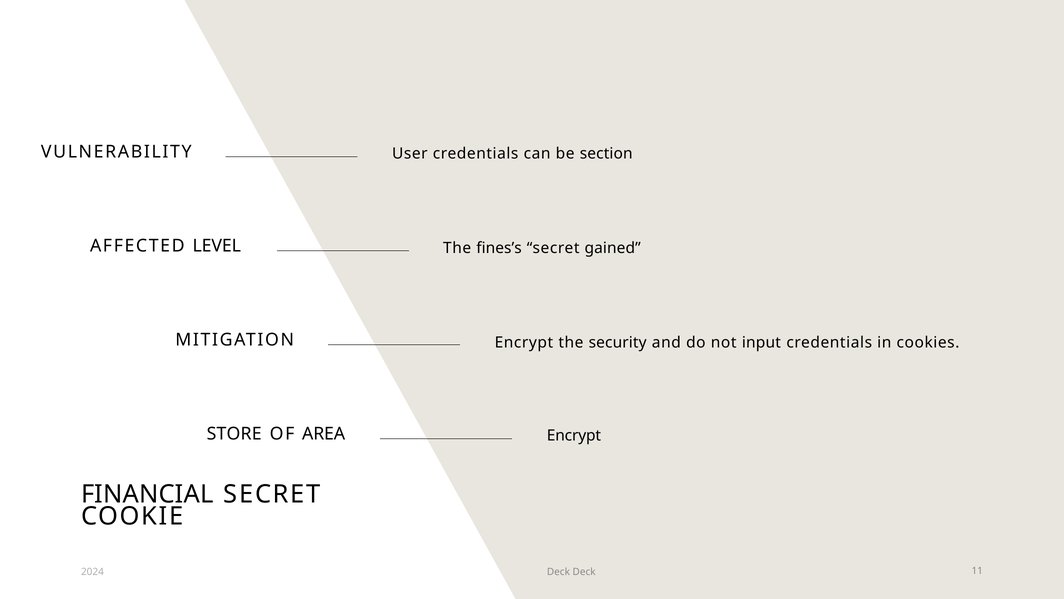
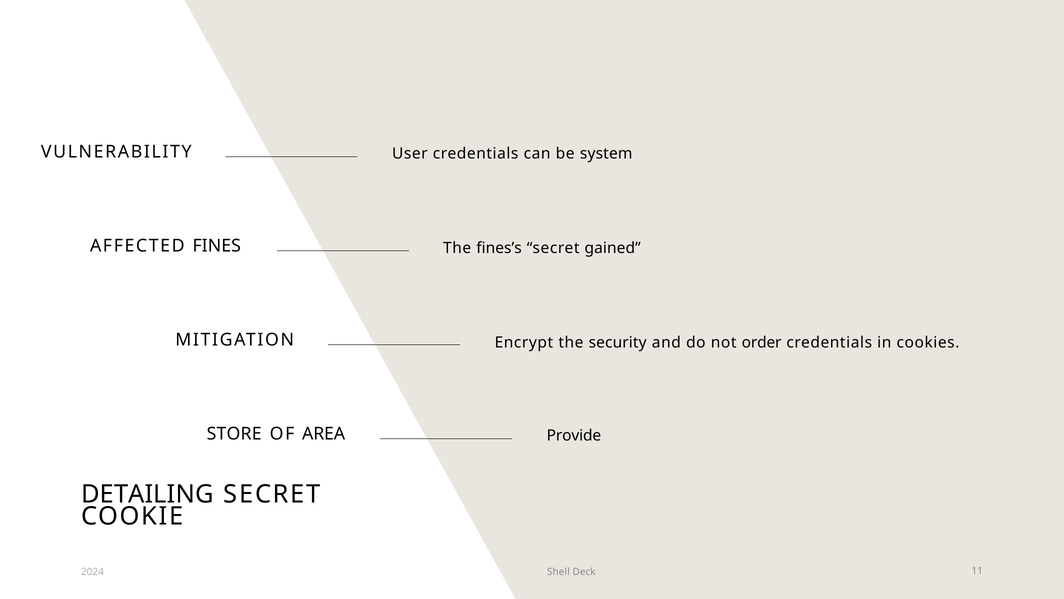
section: section -> system (606, 154)
LEVEL: LEVEL -> FINES (217, 245)
input: input -> order (762, 342)
Encrypt: Encrypt -> Provide (574, 435)
FINANCIAL: FINANCIAL -> DETAILING (147, 494)
2024 Deck: Deck -> Shell (558, 571)
